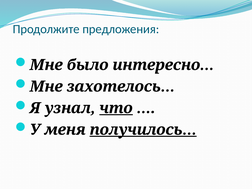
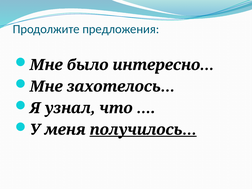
что underline: present -> none (116, 108)
